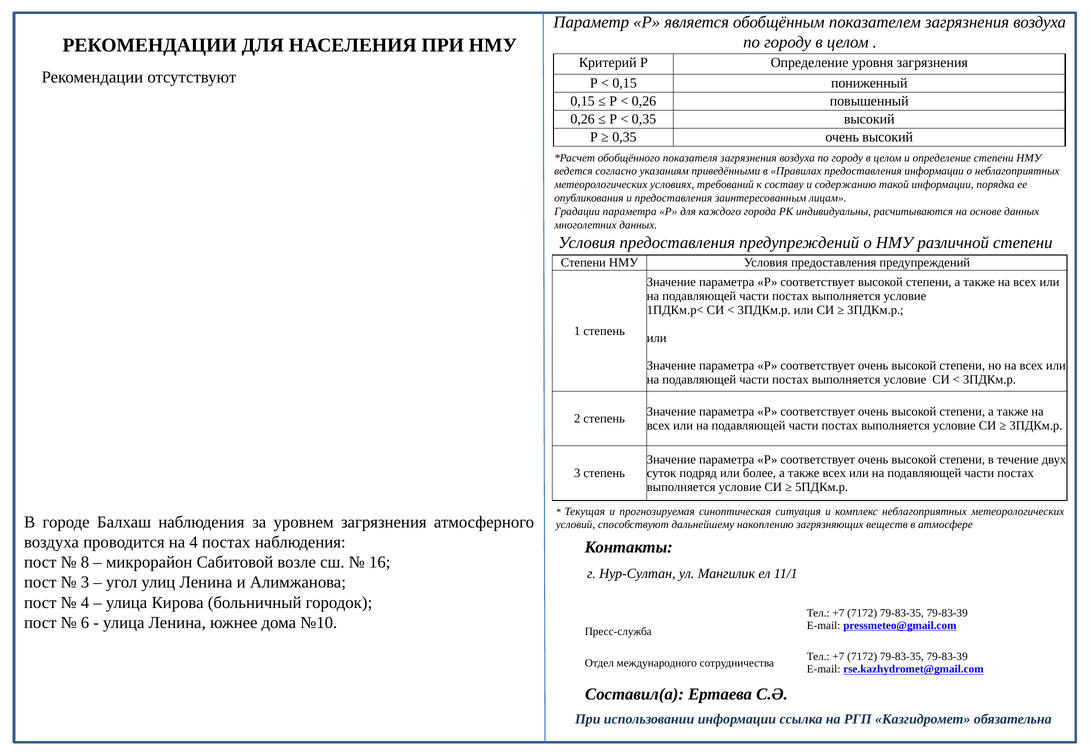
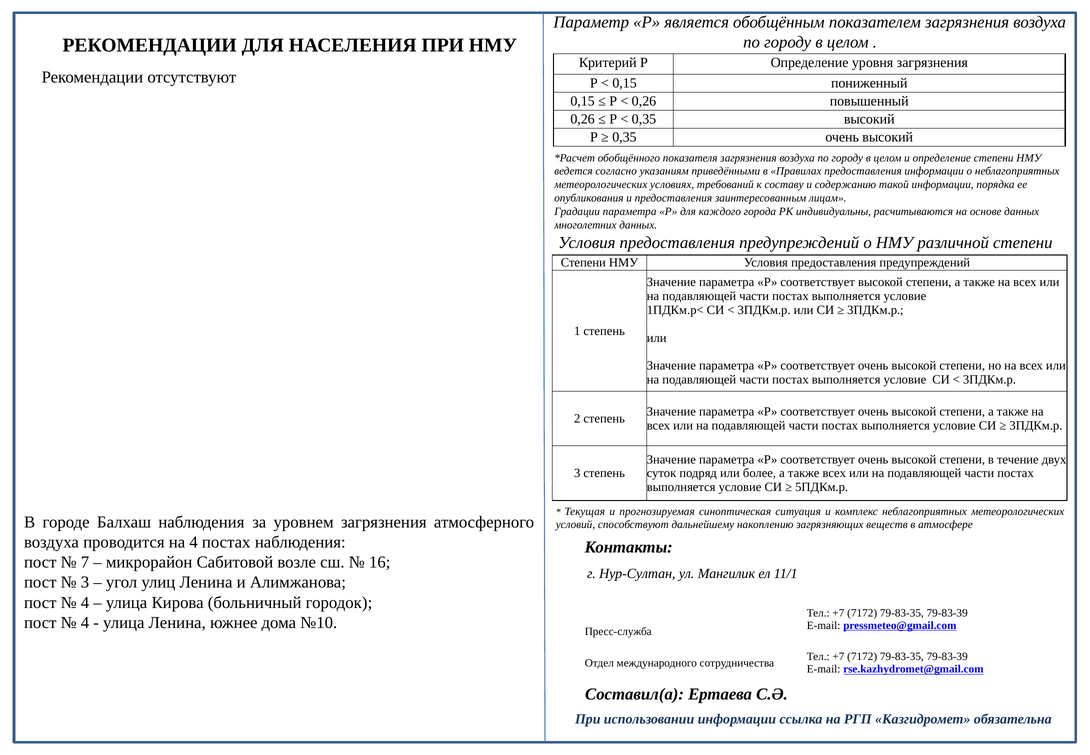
8: 8 -> 7 (85, 562)
6: 6 -> 4 (85, 622)
